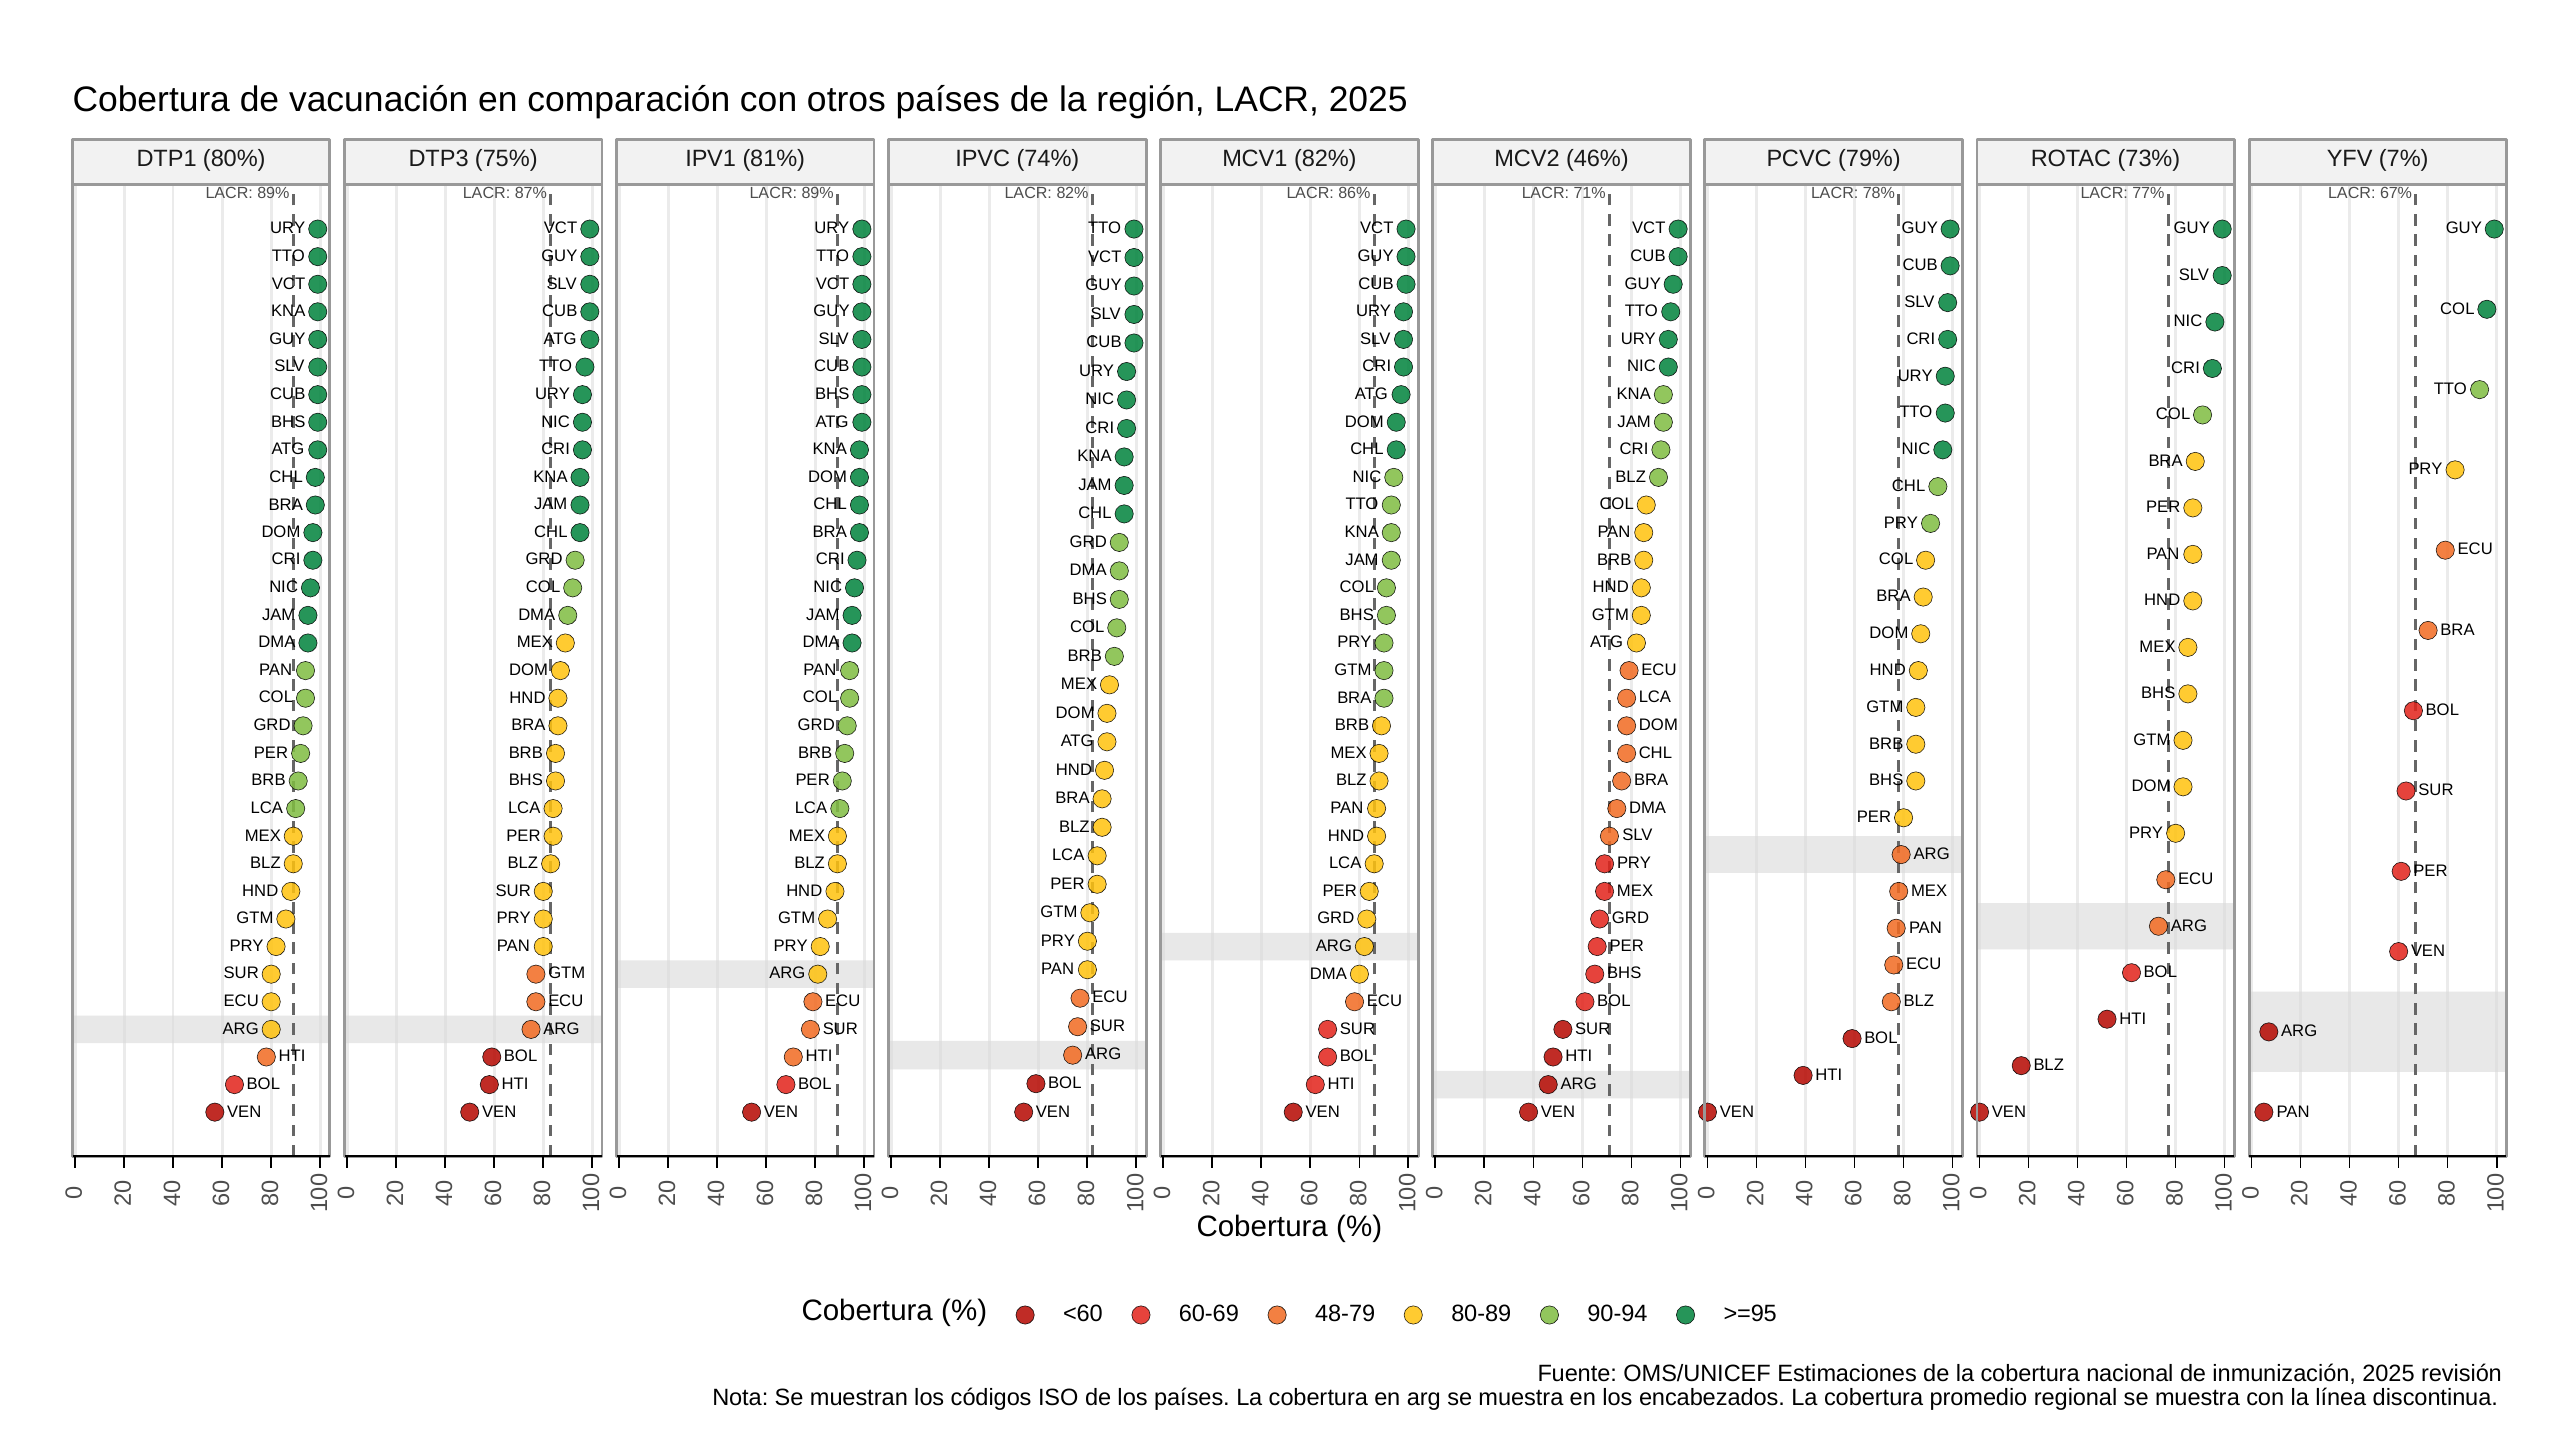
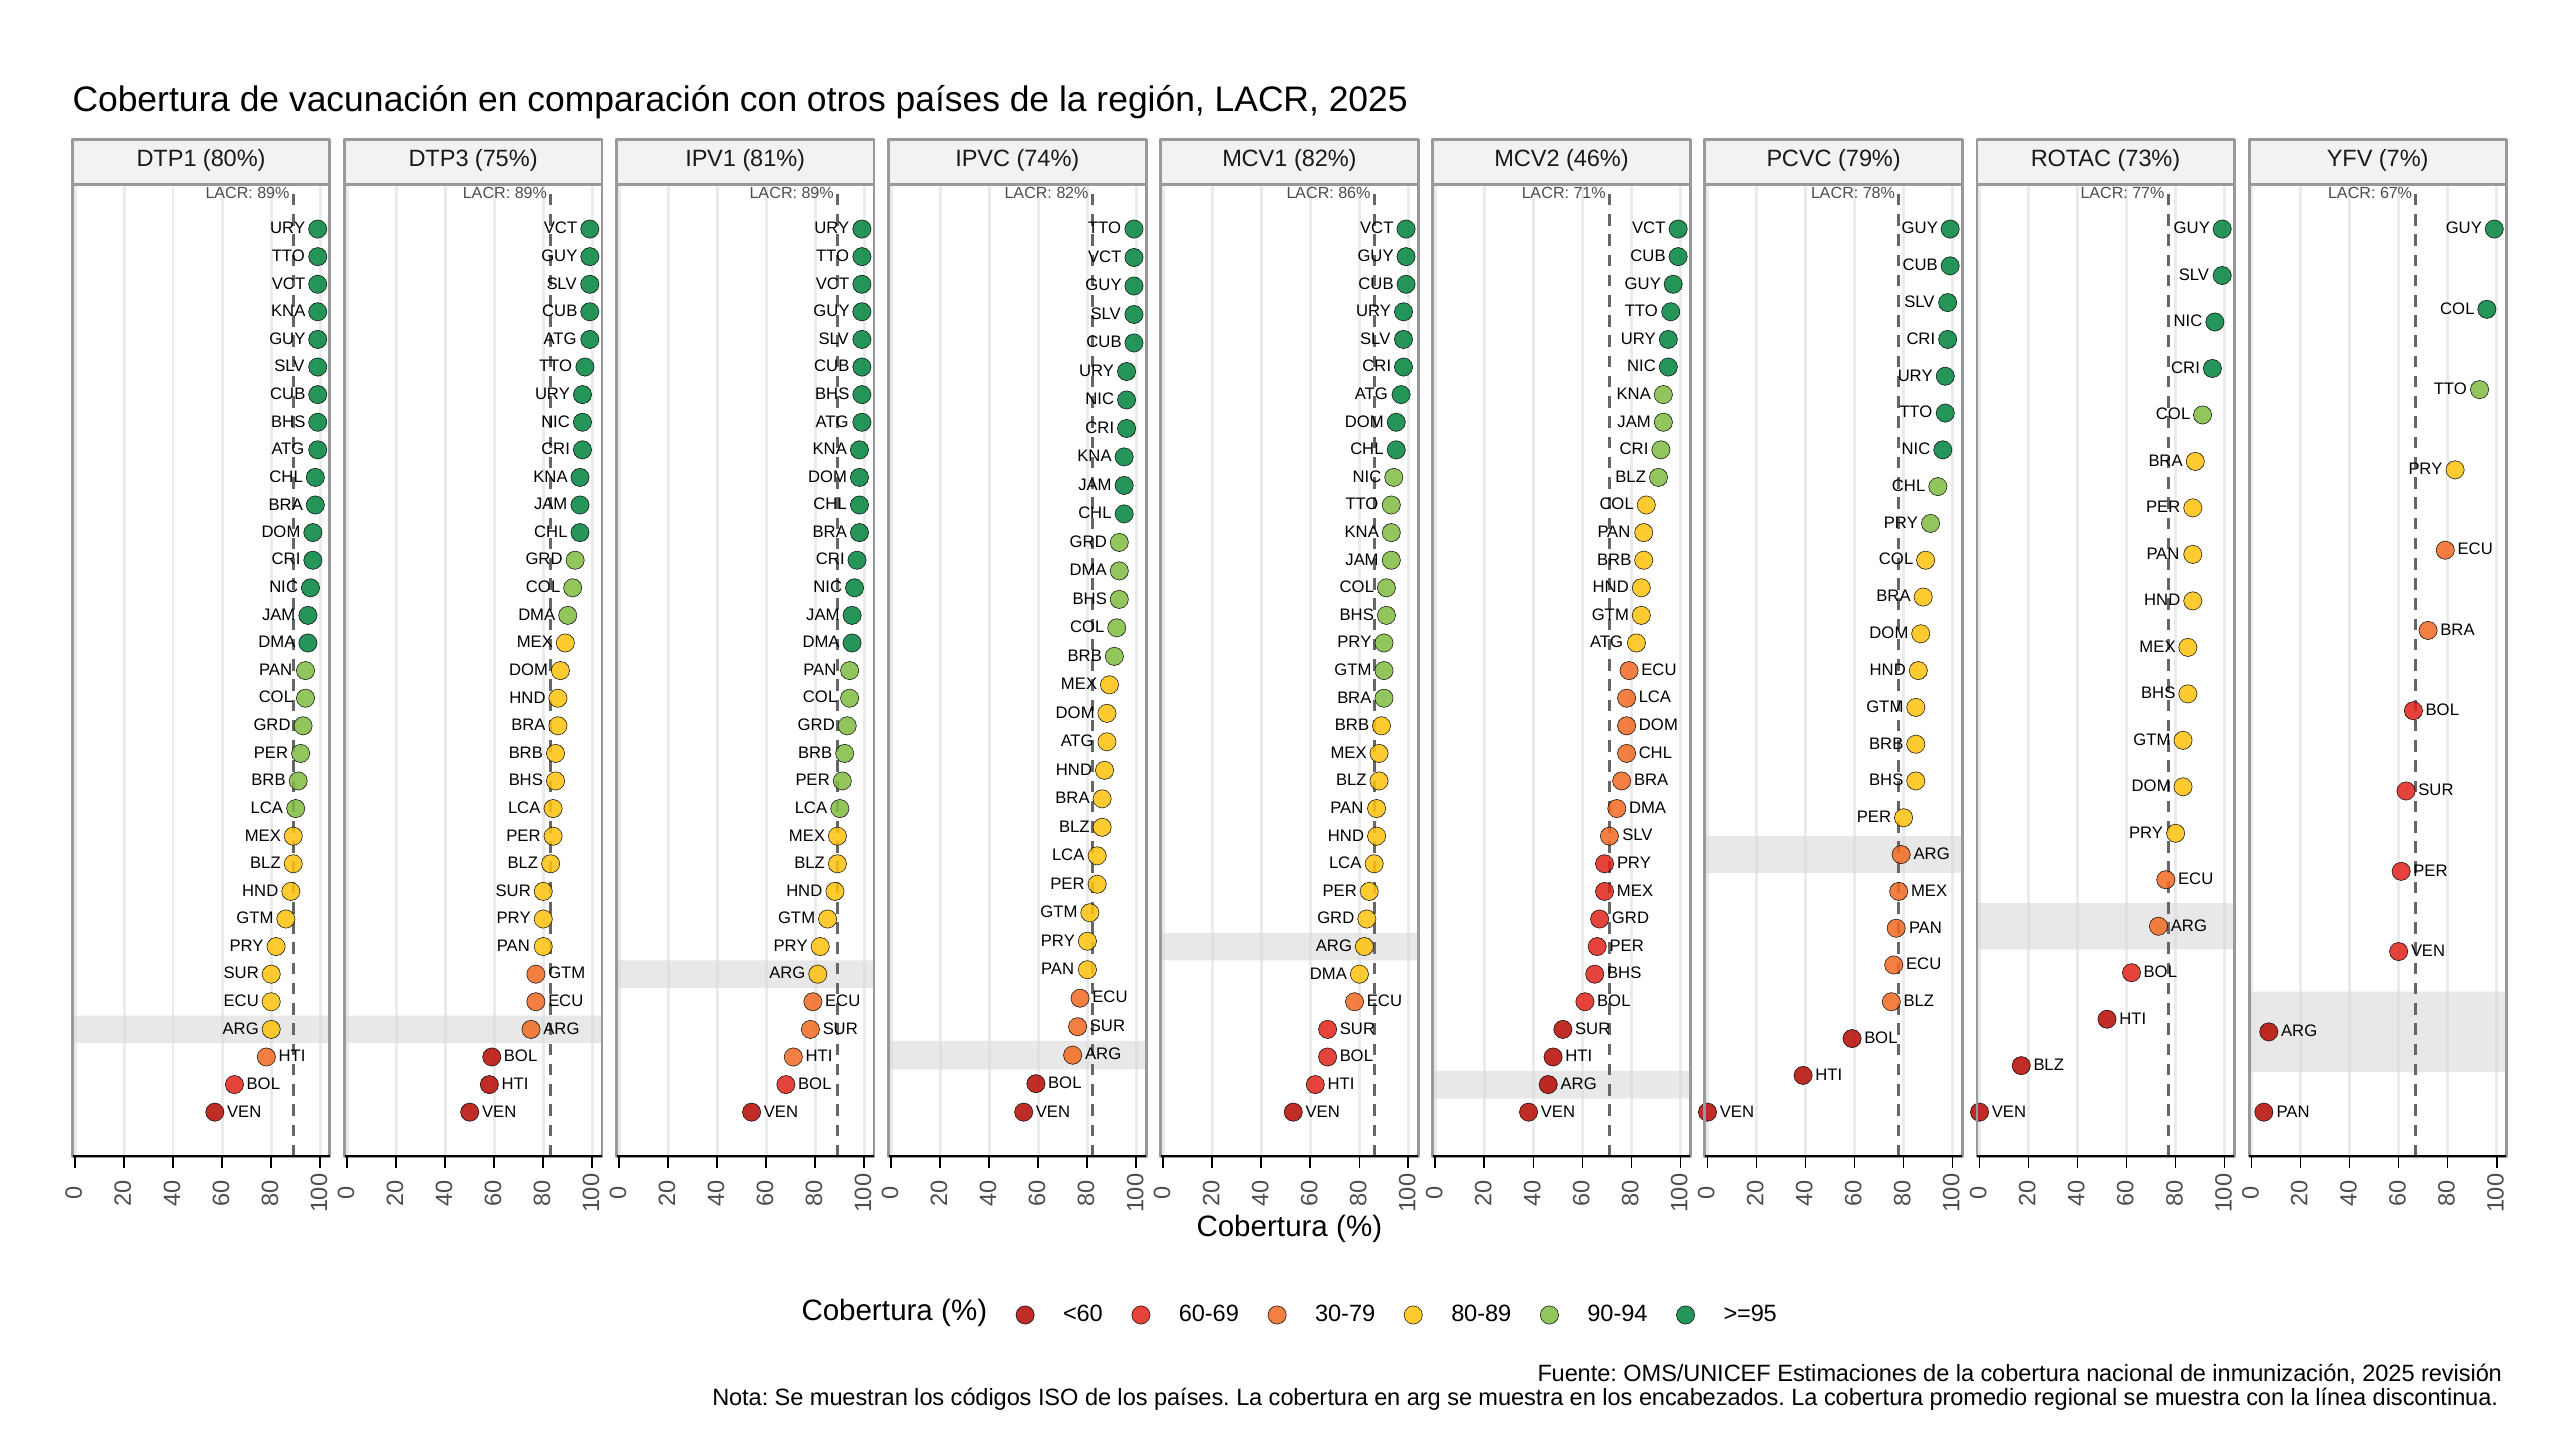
87%: 87% -> 89% (531, 193)
48-79: 48-79 -> 30-79 (1345, 1314)
